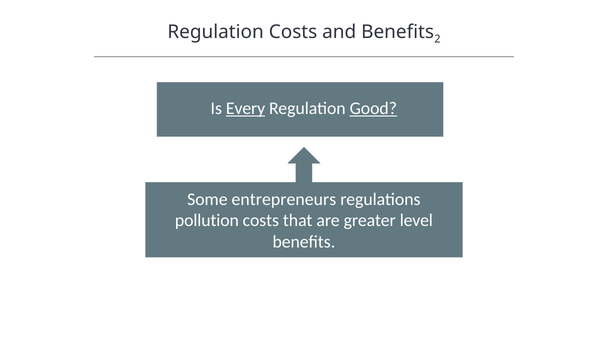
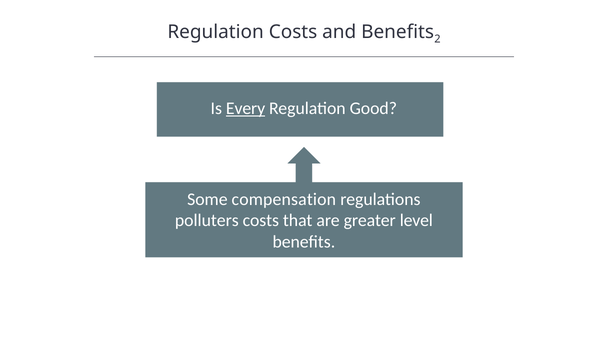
Good underline: present -> none (373, 108)
entrepreneurs: entrepreneurs -> compensation (284, 199)
pollution: pollution -> polluters (207, 221)
